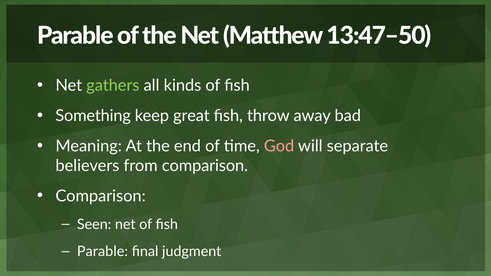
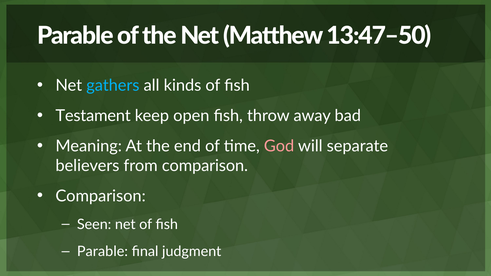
gathers colour: light green -> light blue (113, 86)
Something: Something -> Testament (93, 116)
great: great -> open (191, 116)
